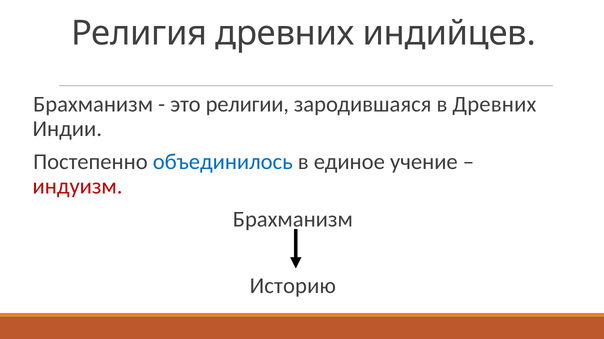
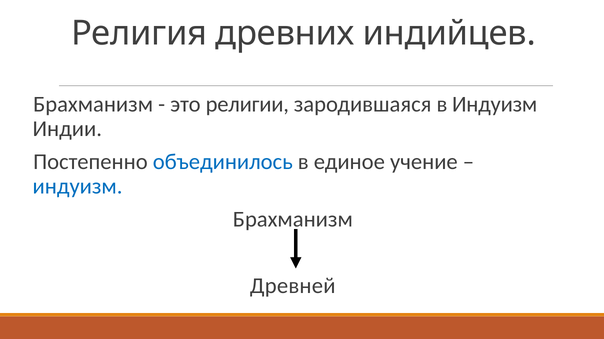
в Древних: Древних -> Индуизм (495, 105)
индуизм colour: red -> blue (78, 187)
Историю: Историю -> Древней (293, 287)
